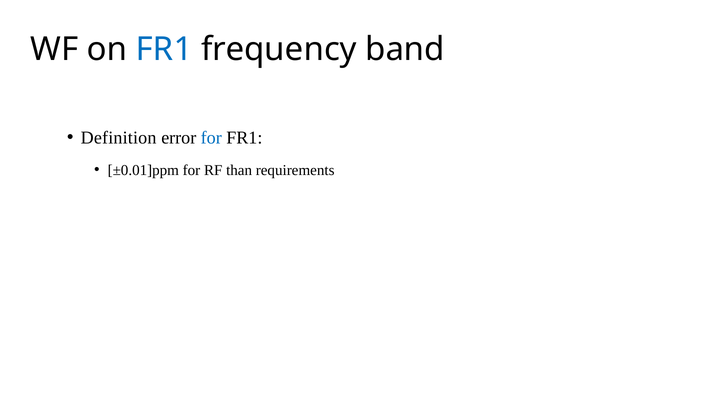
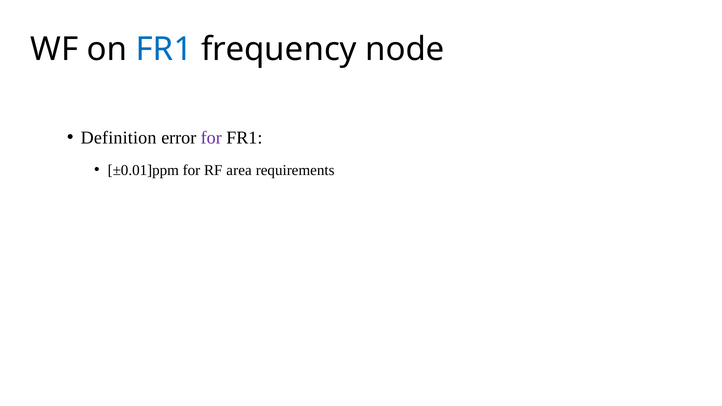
band: band -> node (405, 49)
for colour: blue -> purple (211, 138)
than: than -> area (239, 170)
